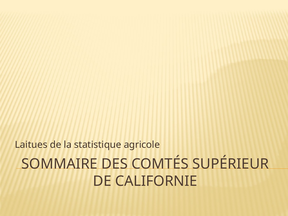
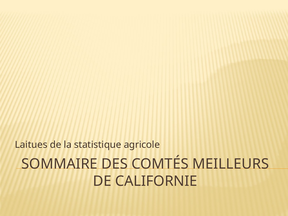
SUPÉRIEUR: SUPÉRIEUR -> MEILLEURS (231, 164)
